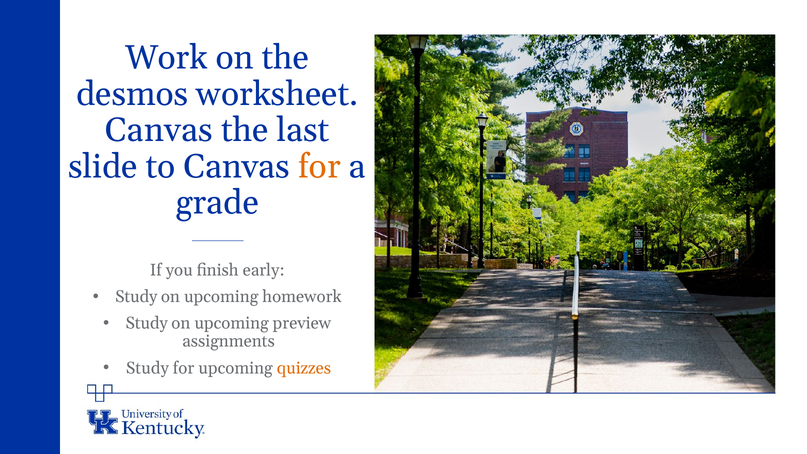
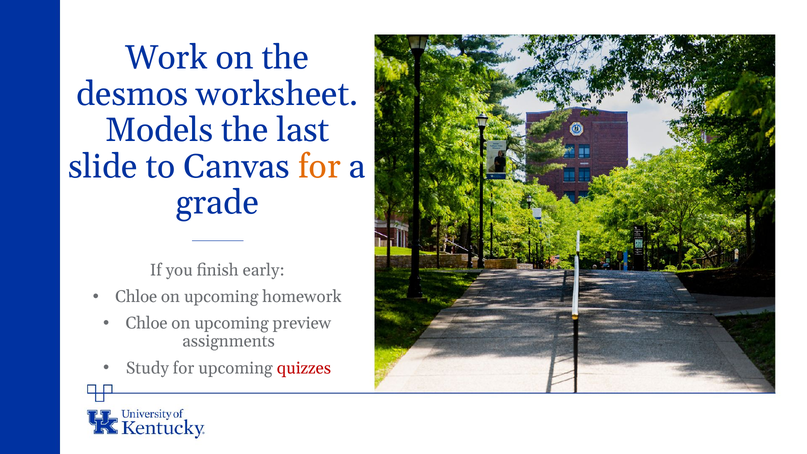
Canvas: Canvas -> Models (159, 130)
Study: Study -> Chloe (136, 297)
Study: Study -> Chloe (147, 323)
quizzes colour: orange -> red (304, 368)
